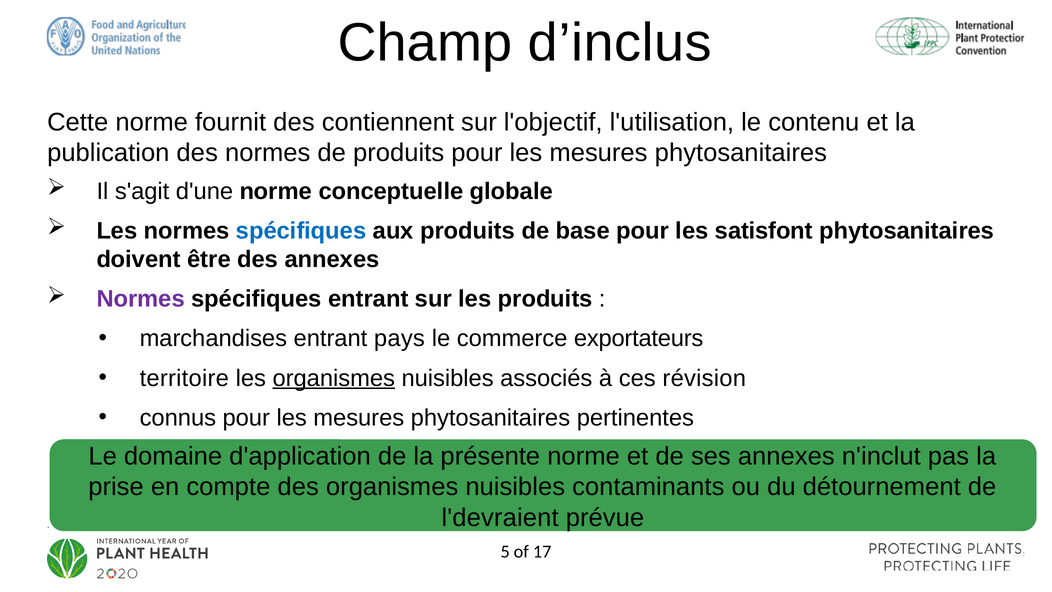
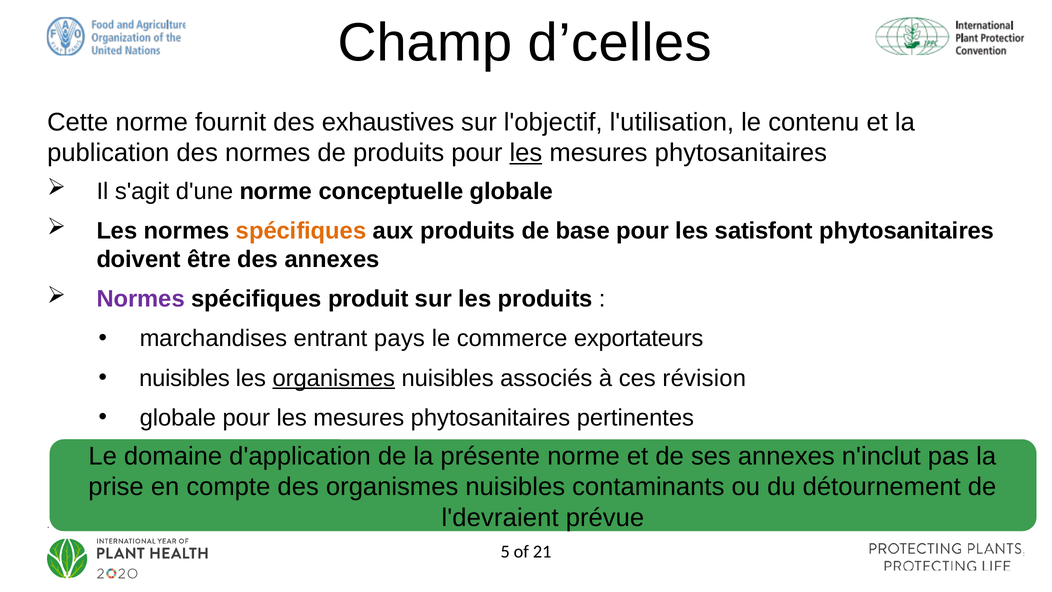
d’inclus: d’inclus -> d’celles (620, 43)
contiennent: contiennent -> exhaustives (388, 122)
les underline: none -> present (526, 153)
spécifiques colour: blue -> orange (301, 231)
spécifiques entrant: entrant -> produit (368, 299)
territoire: territoire -> nuisibles (185, 378)
connus: connus -> globale (178, 418)
17: 17 -> 21 (542, 552)
